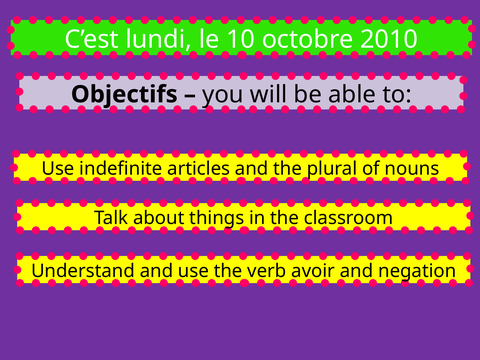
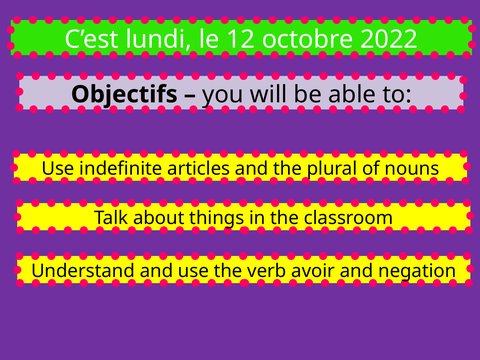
10: 10 -> 12 (241, 39)
2010: 2010 -> 2022 (389, 39)
